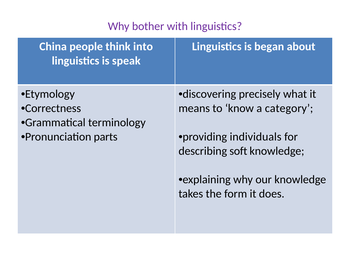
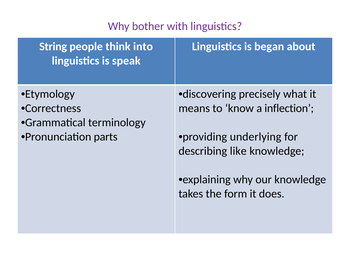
China: China -> String (53, 47)
category: category -> inflection (289, 108)
individuals: individuals -> underlying (256, 136)
soft: soft -> like (238, 151)
